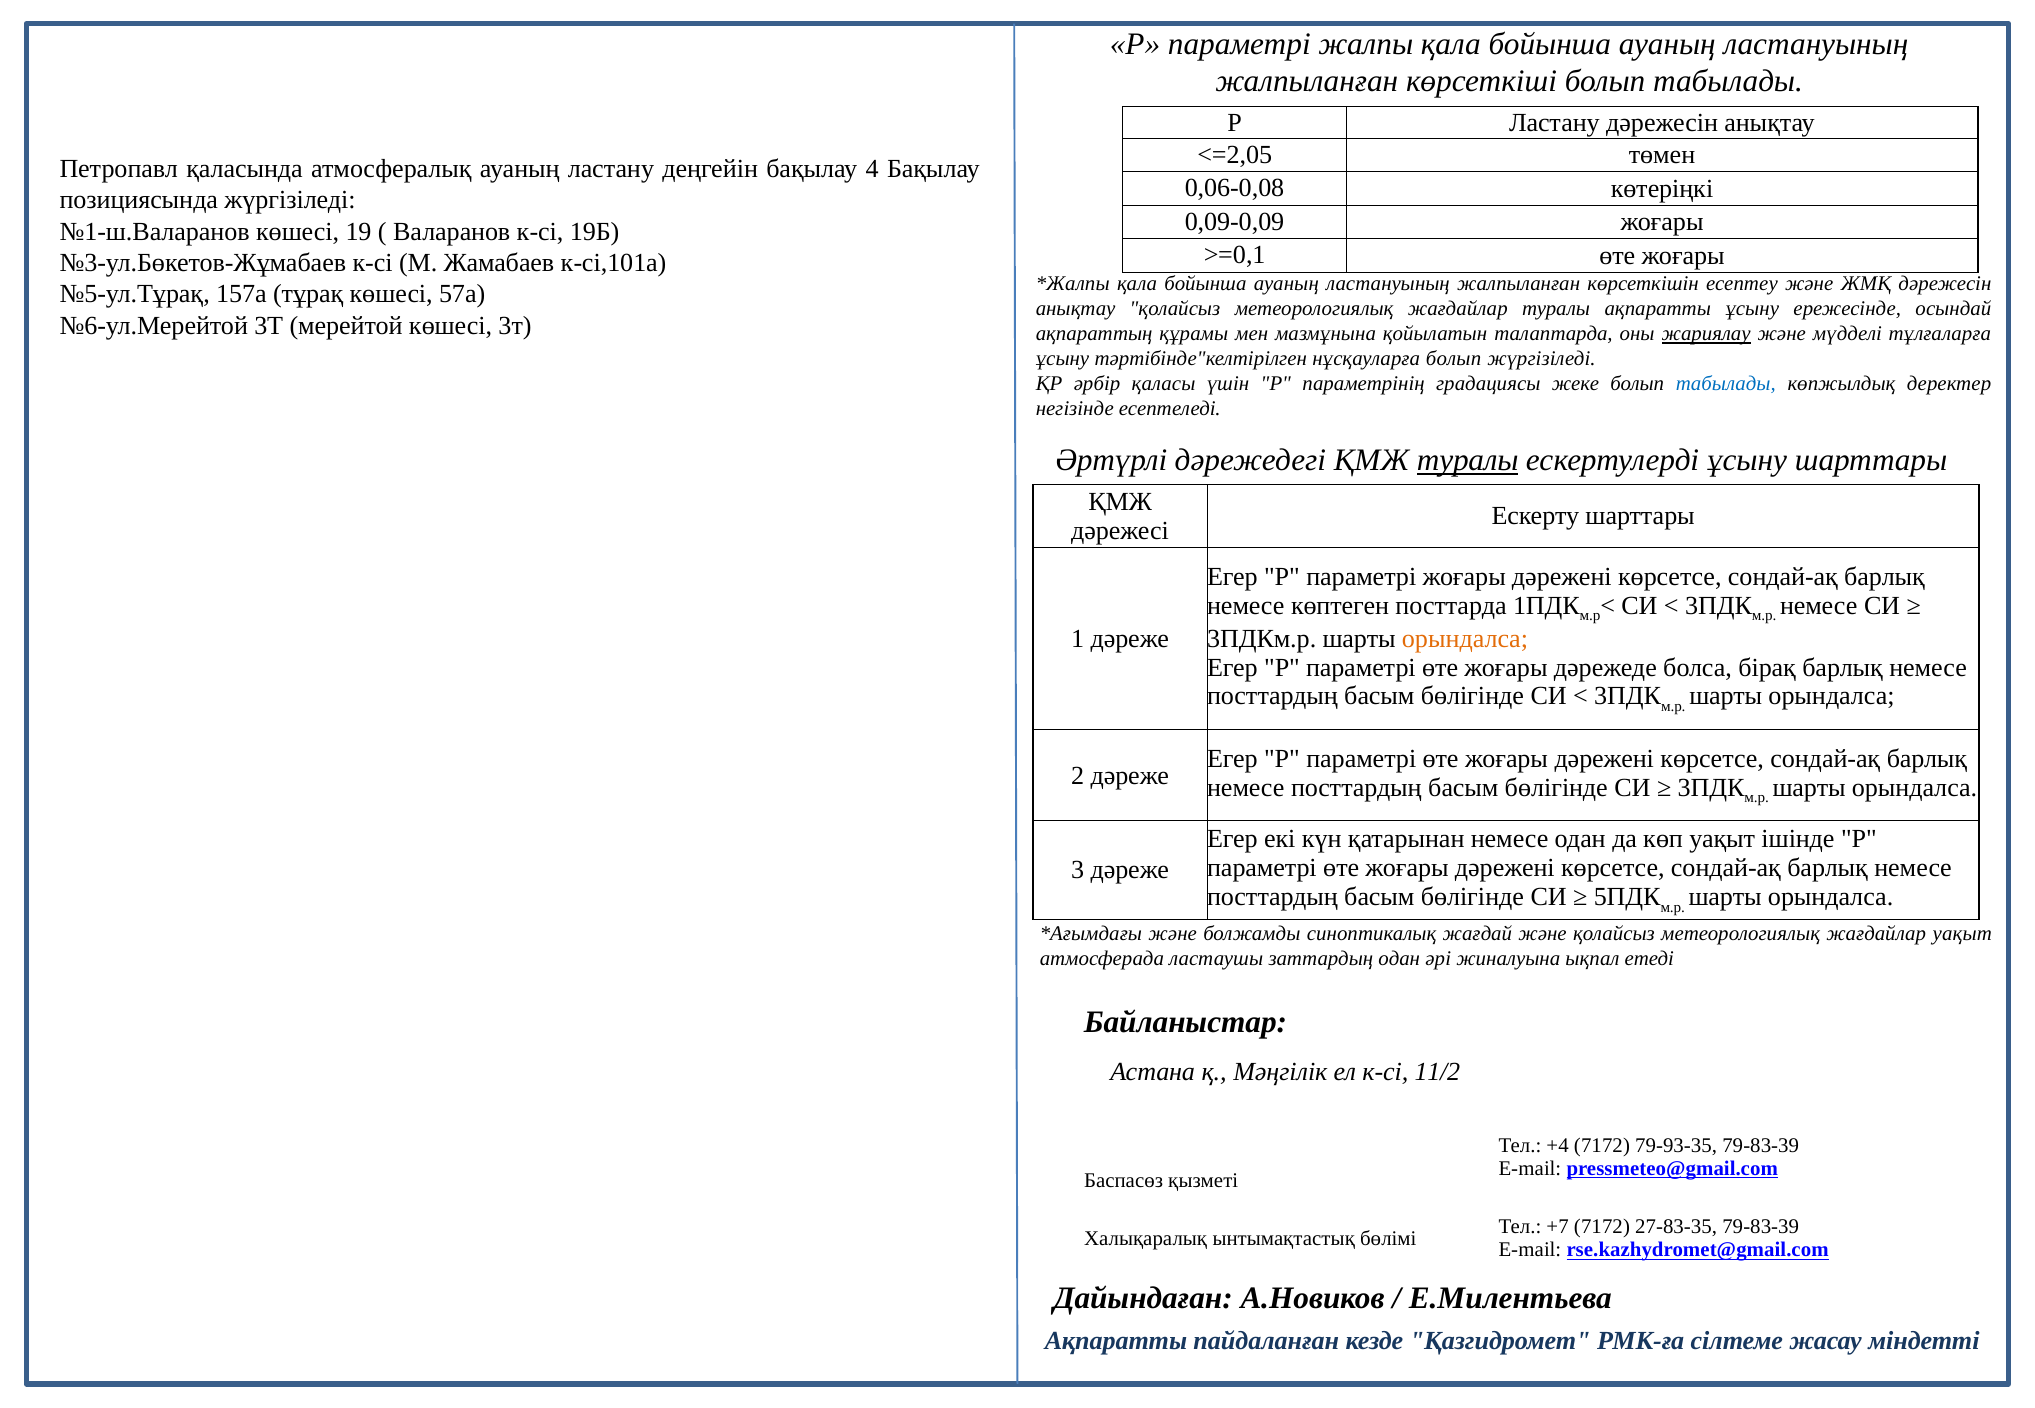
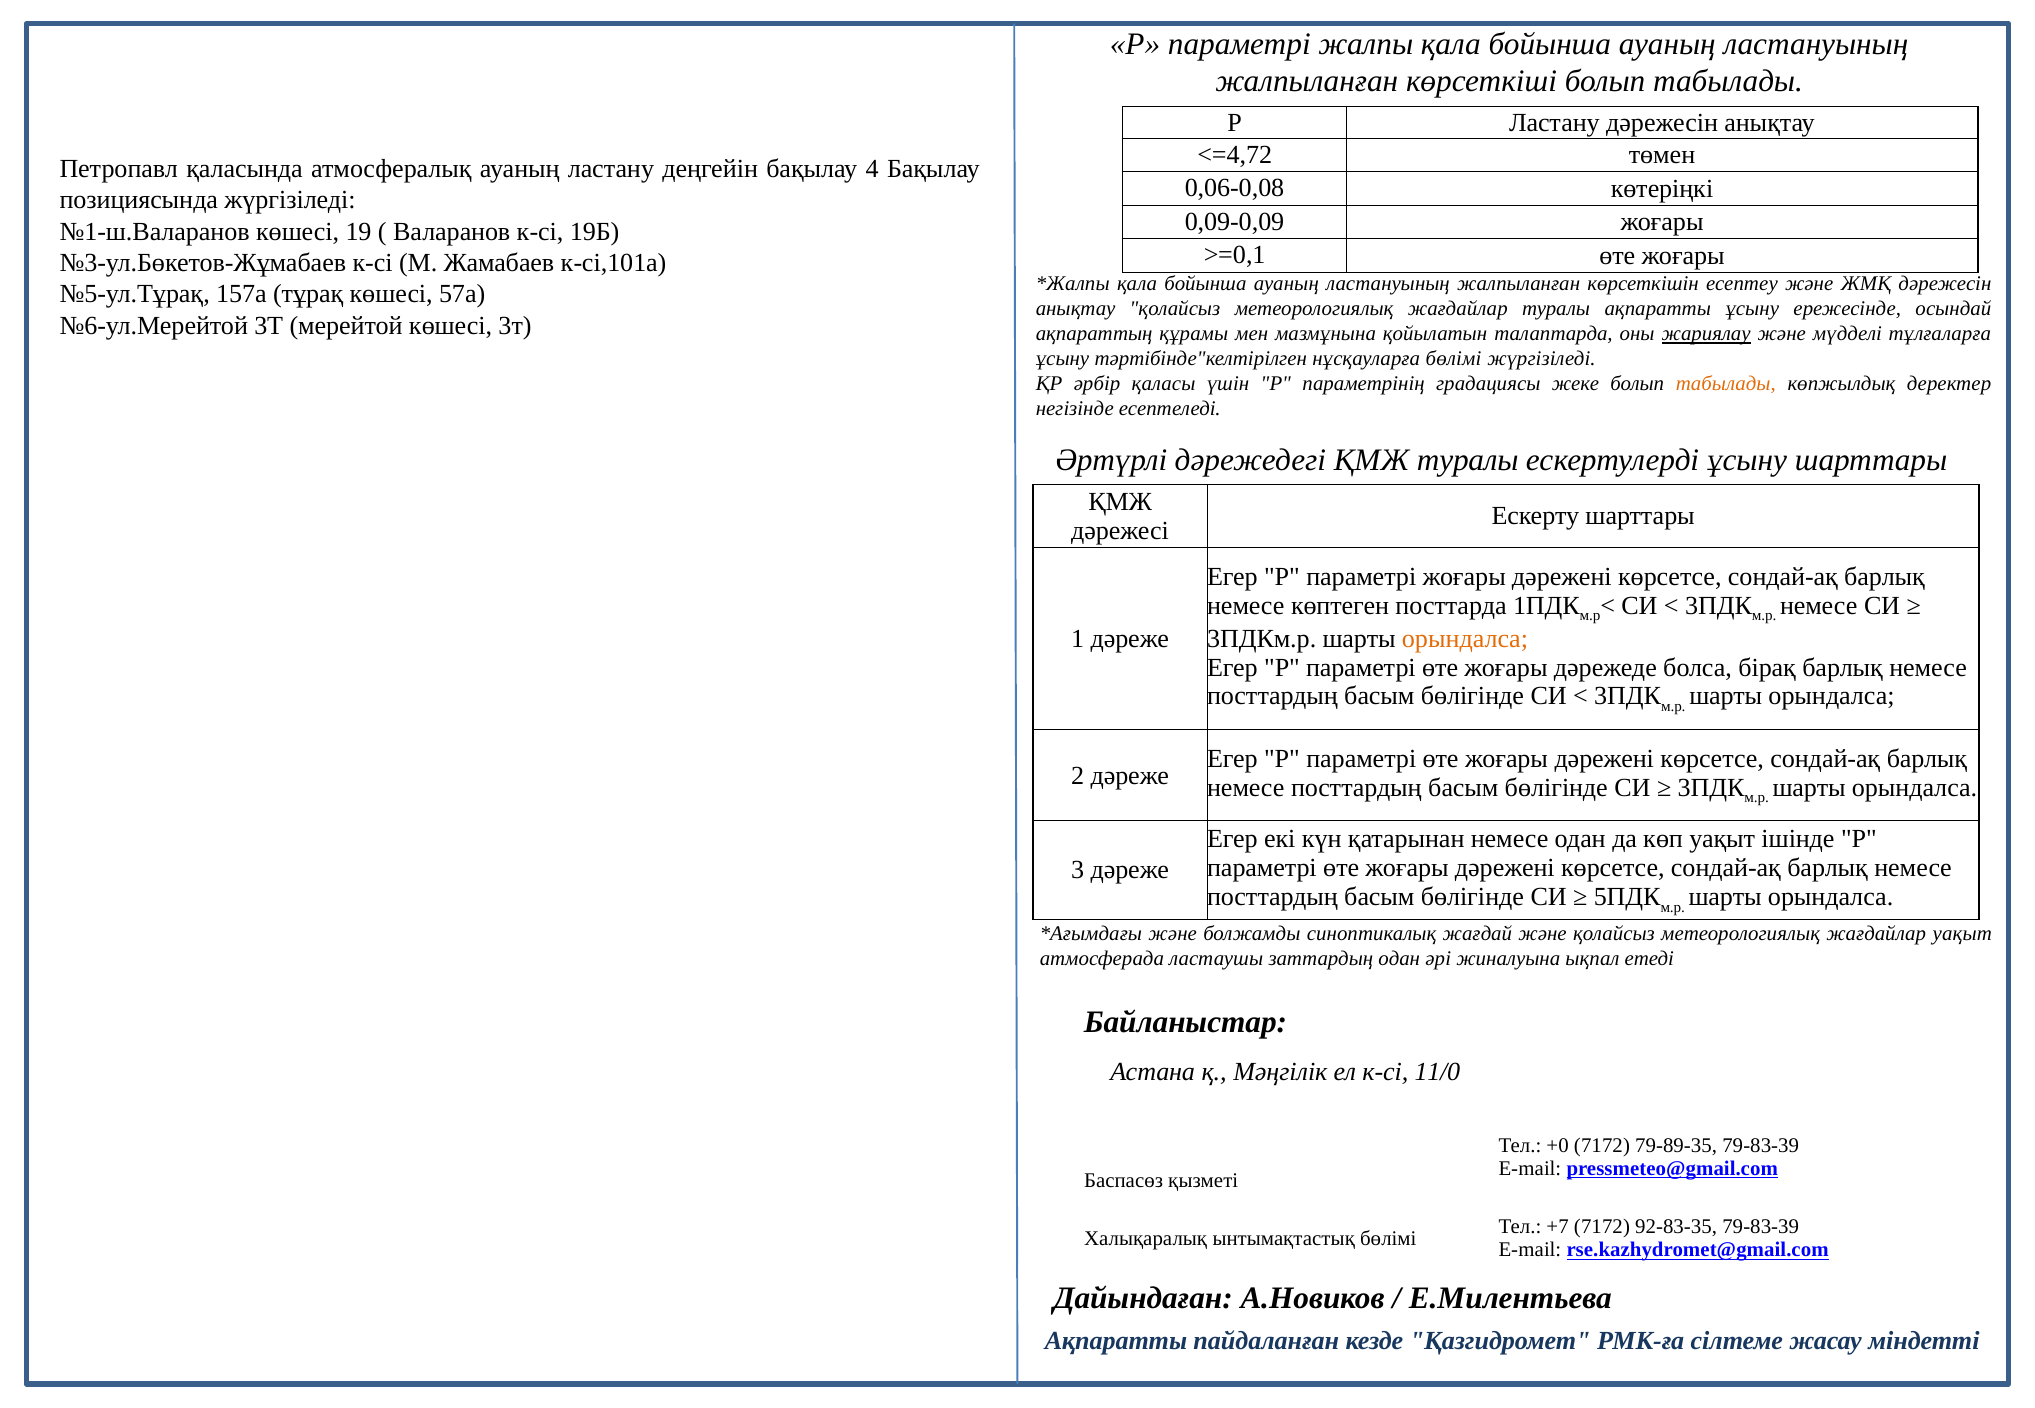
<=2,05: <=2,05 -> <=4,72 (1235, 155)
нұсқауларға болып: болып -> бөлімі (1454, 359)
табылады colour: blue -> orange (1726, 384)
туралы underline: present -> none (1468, 460)
11/2: 11/2 -> 11/0 (1437, 1073)
+4: +4 -> +0 (1558, 1146)
79-93-35: 79-93-35 -> 79-89-35 (1676, 1146)
27-83-35: 27-83-35 -> 92-83-35 (1676, 1228)
